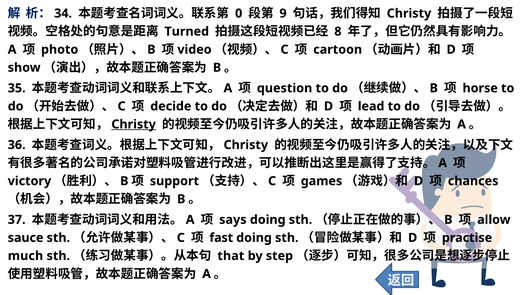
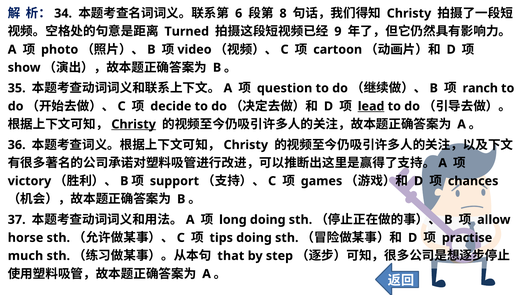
0: 0 -> 6 (239, 13)
9: 9 -> 8 (283, 13)
8: 8 -> 9 (338, 31)
horse: horse -> ranch (480, 88)
lead underline: none -> present (371, 106)
says: says -> long (233, 220)
sauce: sauce -> horse (26, 238)
fast: fast -> tips (221, 238)
